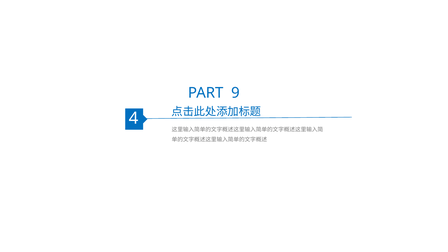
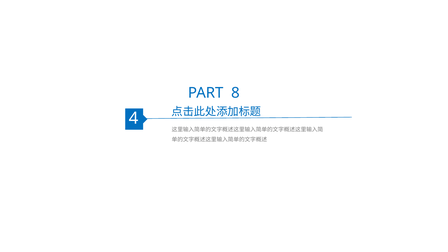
9: 9 -> 8 (235, 93)
